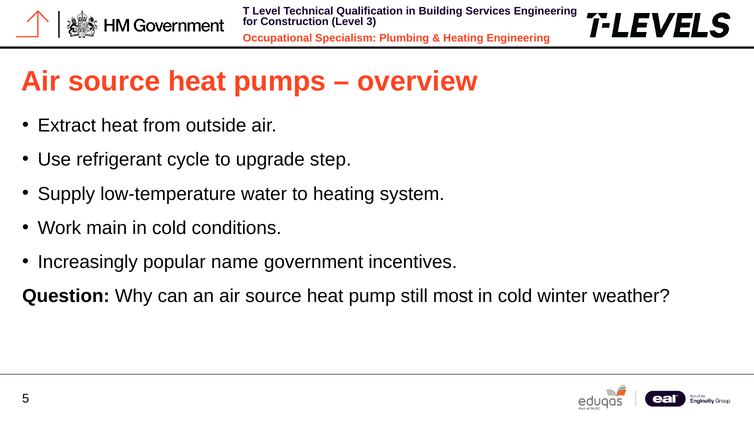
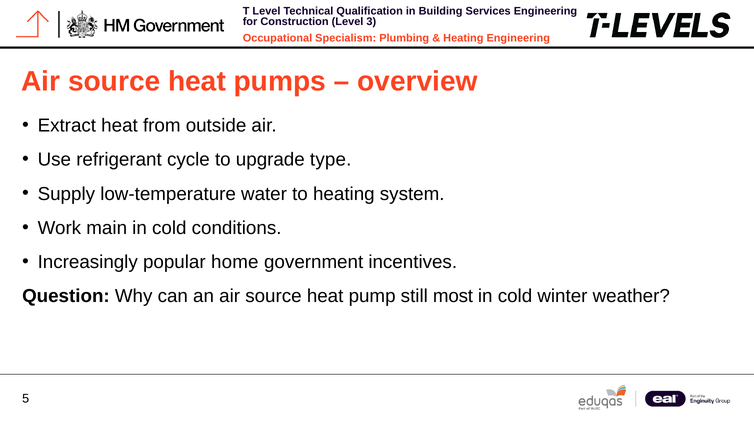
step: step -> type (331, 160)
name: name -> home (235, 262)
